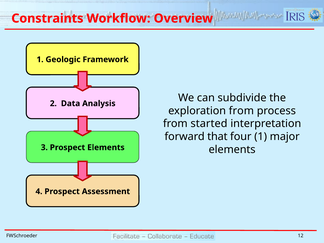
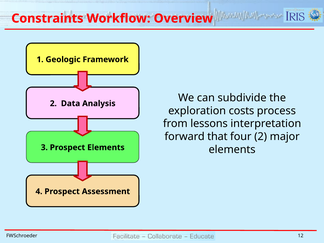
exploration from: from -> costs (241, 111)
started: started -> lessons (209, 124)
four 1: 1 -> 2 (261, 137)
